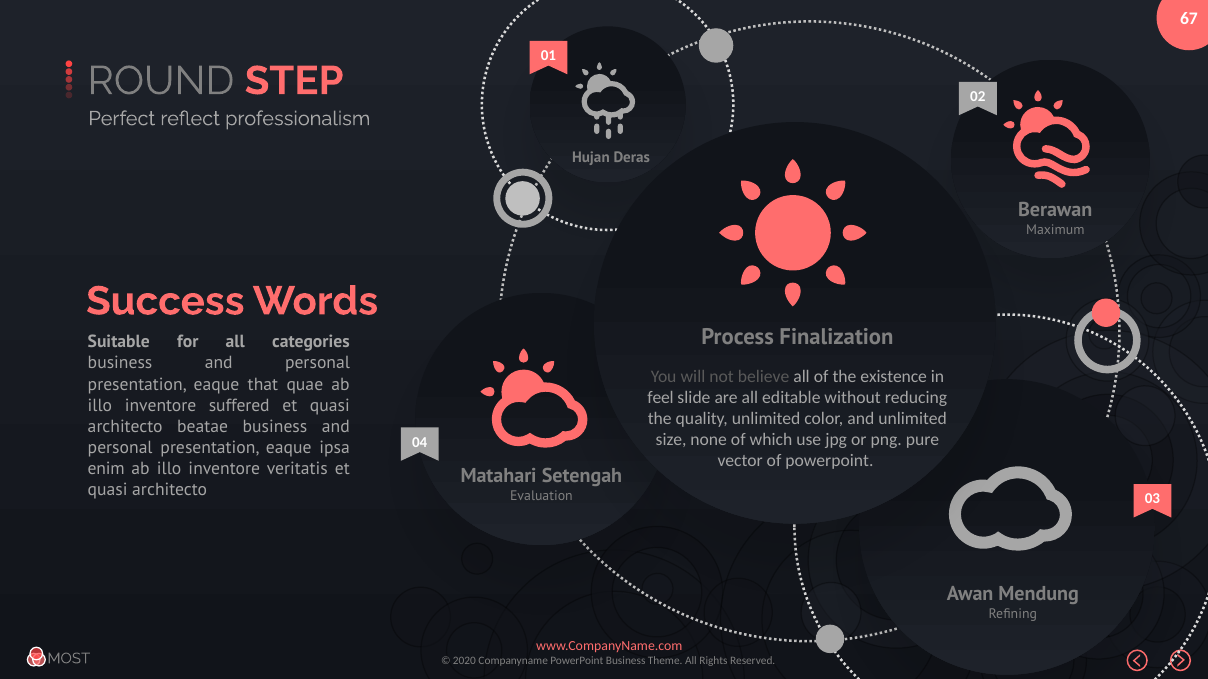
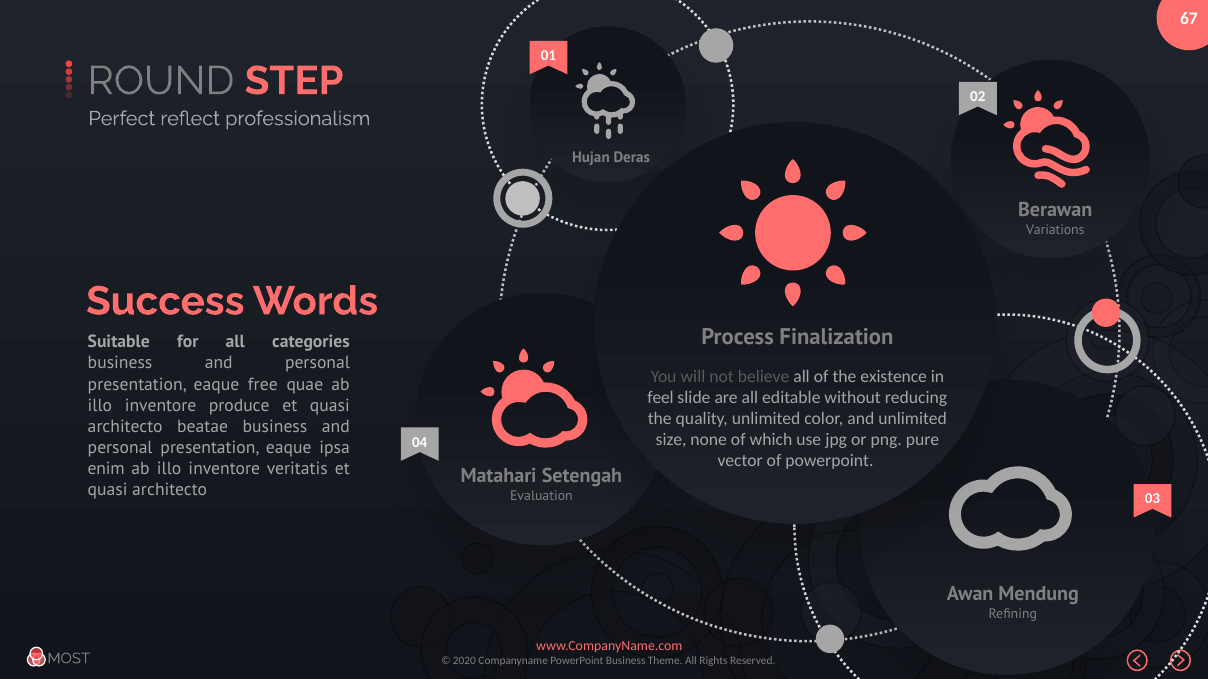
Maximum: Maximum -> Variations (1055, 230)
that: that -> free (263, 385)
suffered: suffered -> produce (239, 406)
